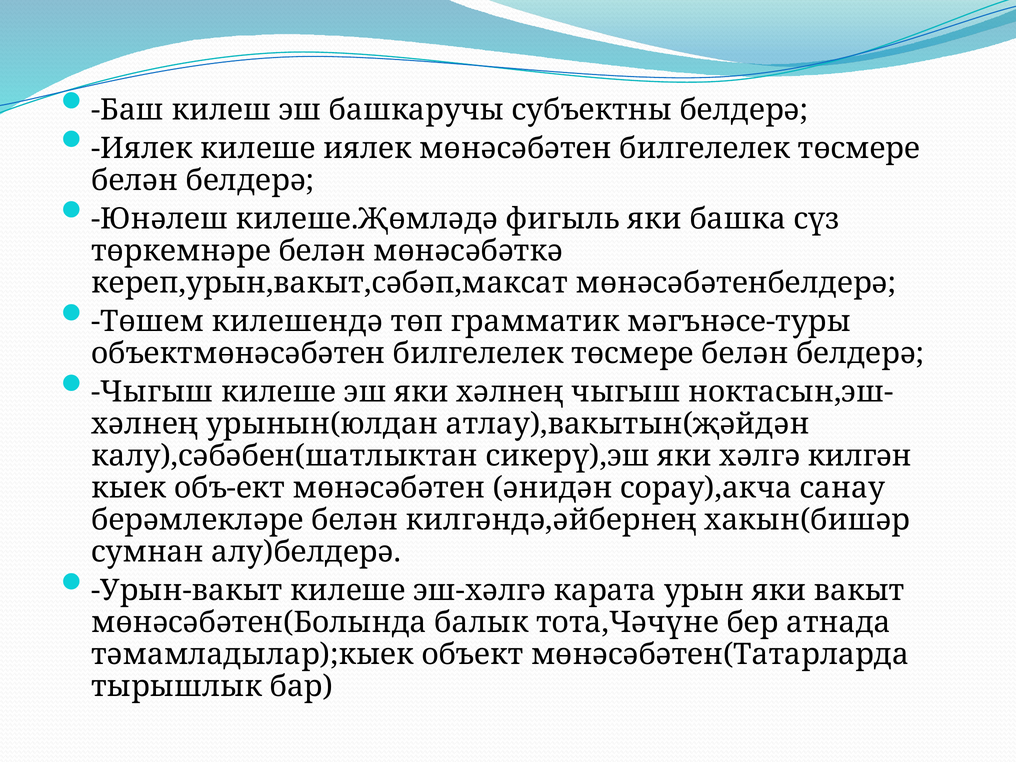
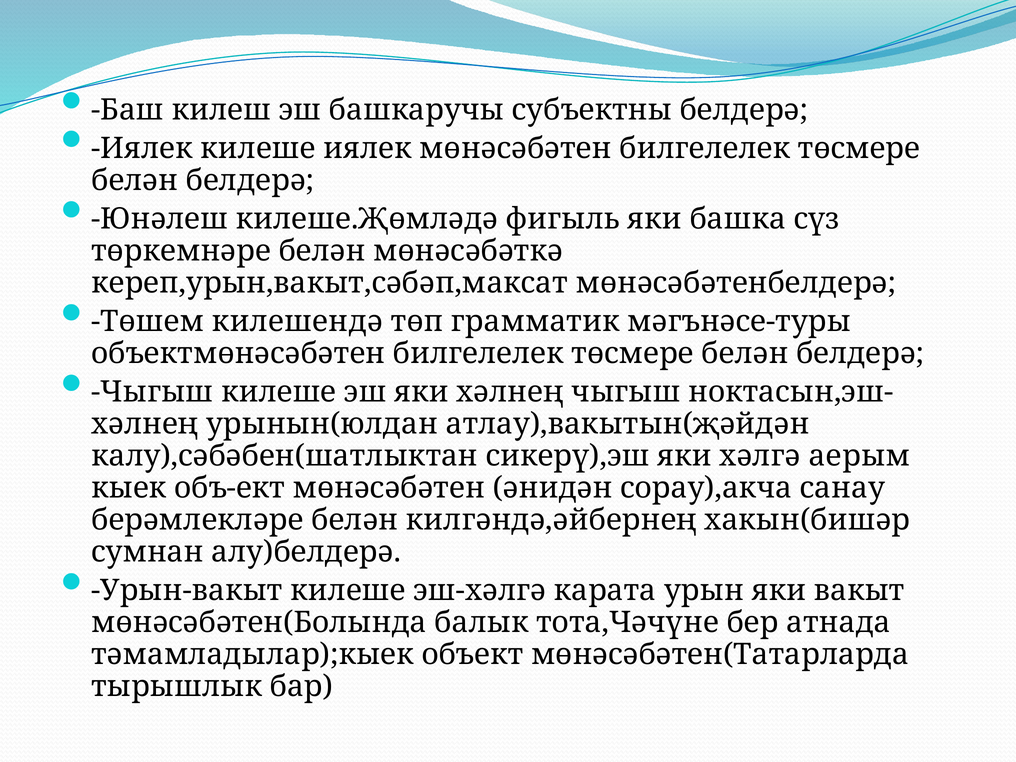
килгән: килгән -> аерым (859, 456)
